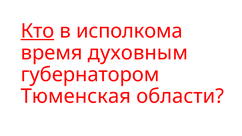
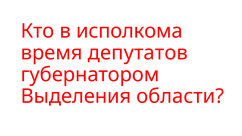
Кто underline: present -> none (38, 31)
духовным: духовным -> депутатов (138, 53)
Тюменская: Тюменская -> Выделения (76, 96)
